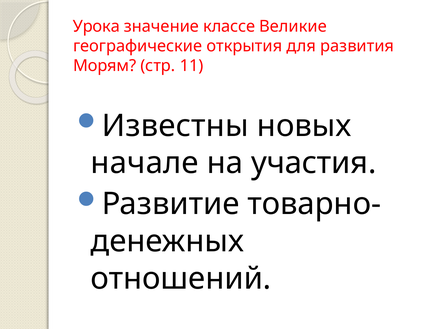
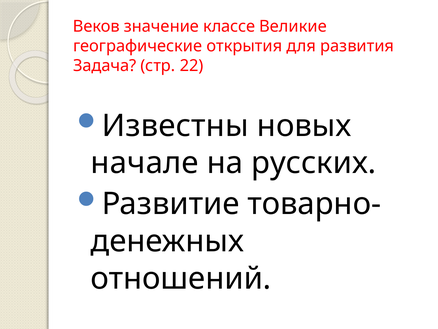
Урока: Урока -> Веков (96, 26)
Морям: Морям -> Задача (105, 66)
11: 11 -> 22 (192, 66)
участия: участия -> русских (314, 163)
